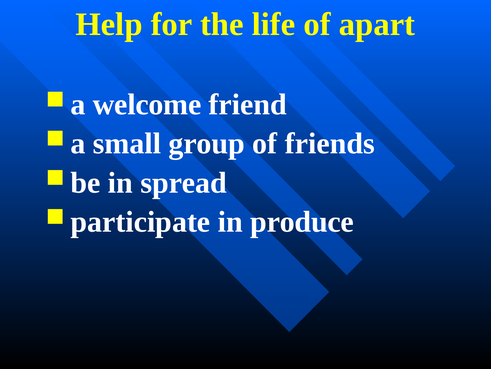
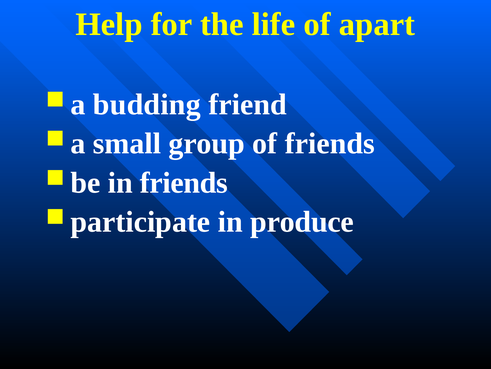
welcome: welcome -> budding (147, 104)
in spread: spread -> friends (184, 182)
